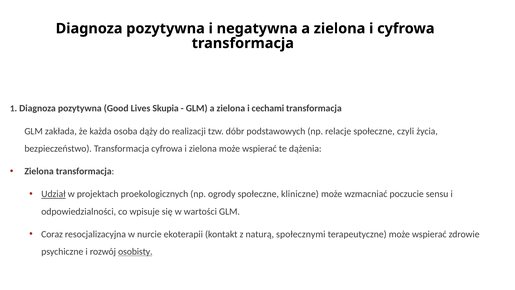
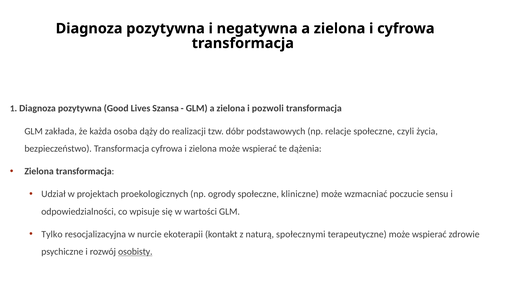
Skupia: Skupia -> Szansa (166, 108)
cechami: cechami -> pozwoli (268, 108)
Udział underline: present -> none (53, 194)
Coraz: Coraz -> Tylko (52, 234)
